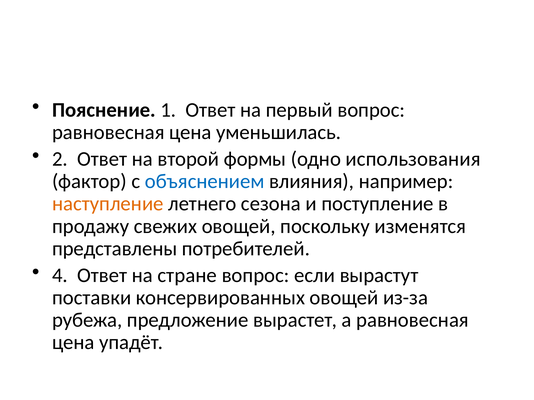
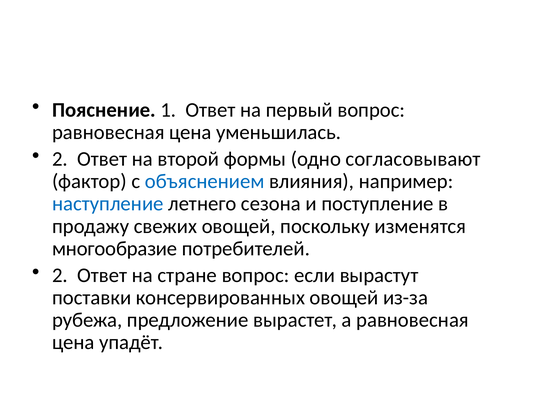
использования: использования -> согласовывают (413, 159)
наступление colour: orange -> blue (108, 204)
представлены: представлены -> многообразие (115, 249)
4: 4 -> 2 (60, 276)
